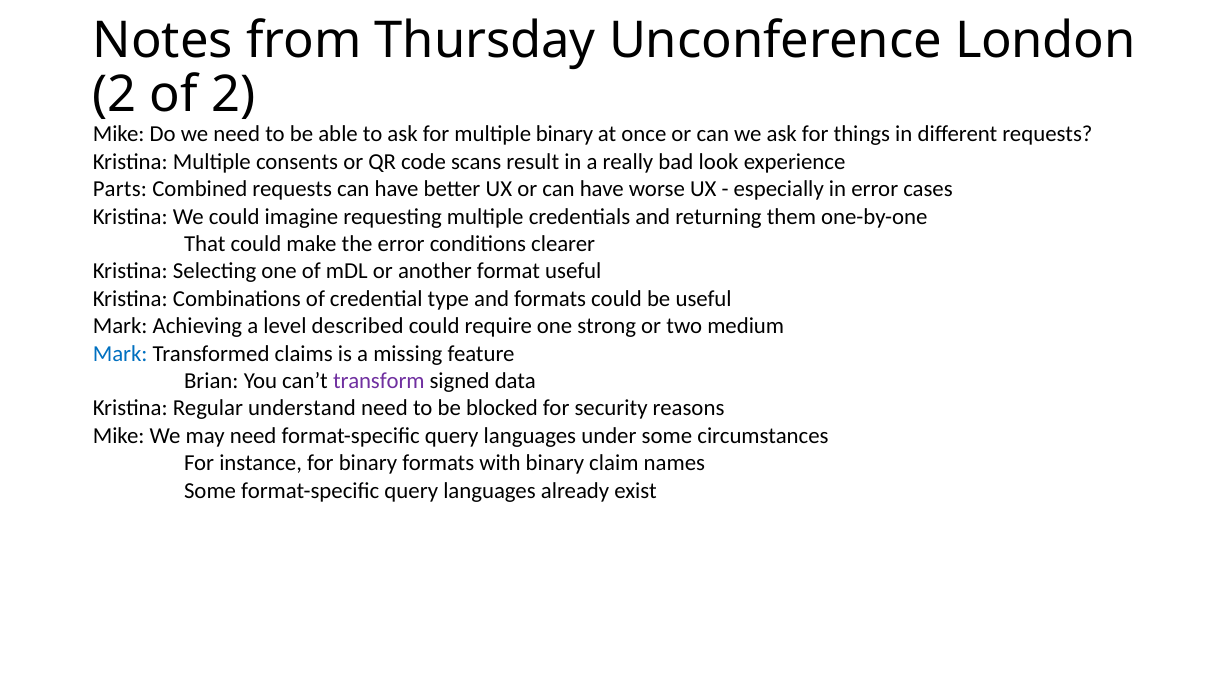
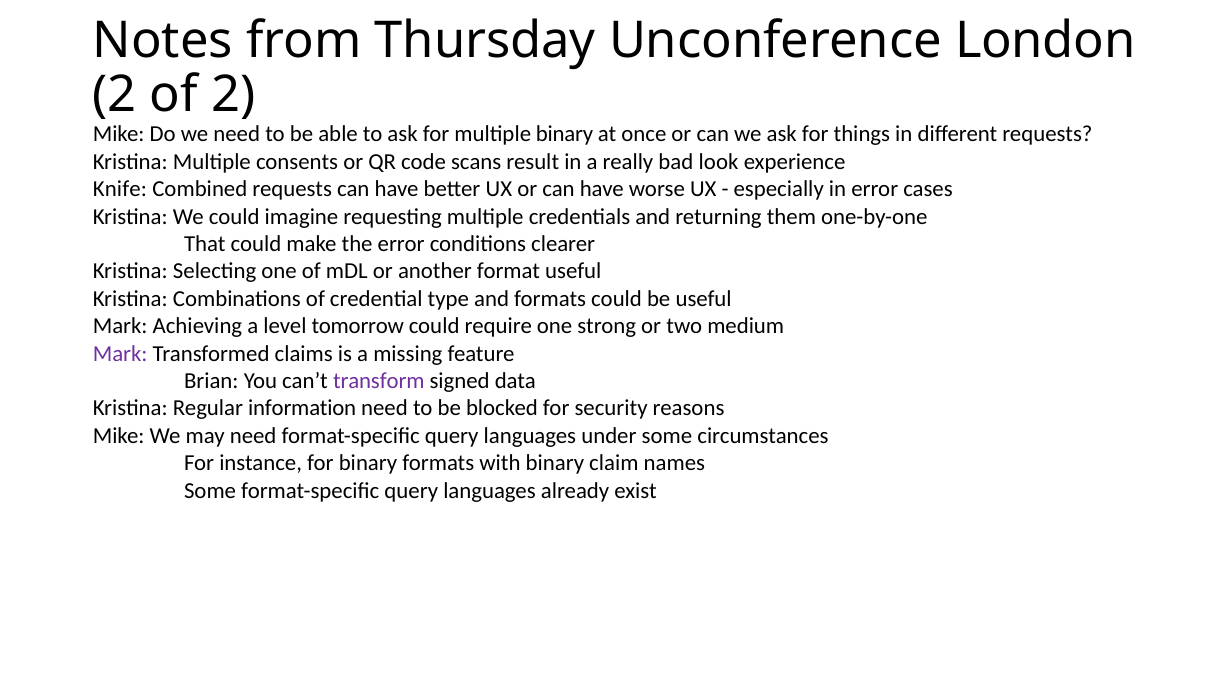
Parts: Parts -> Knife (120, 189)
described: described -> tomorrow (358, 326)
Mark colour: blue -> purple (120, 353)
understand: understand -> information (302, 408)
